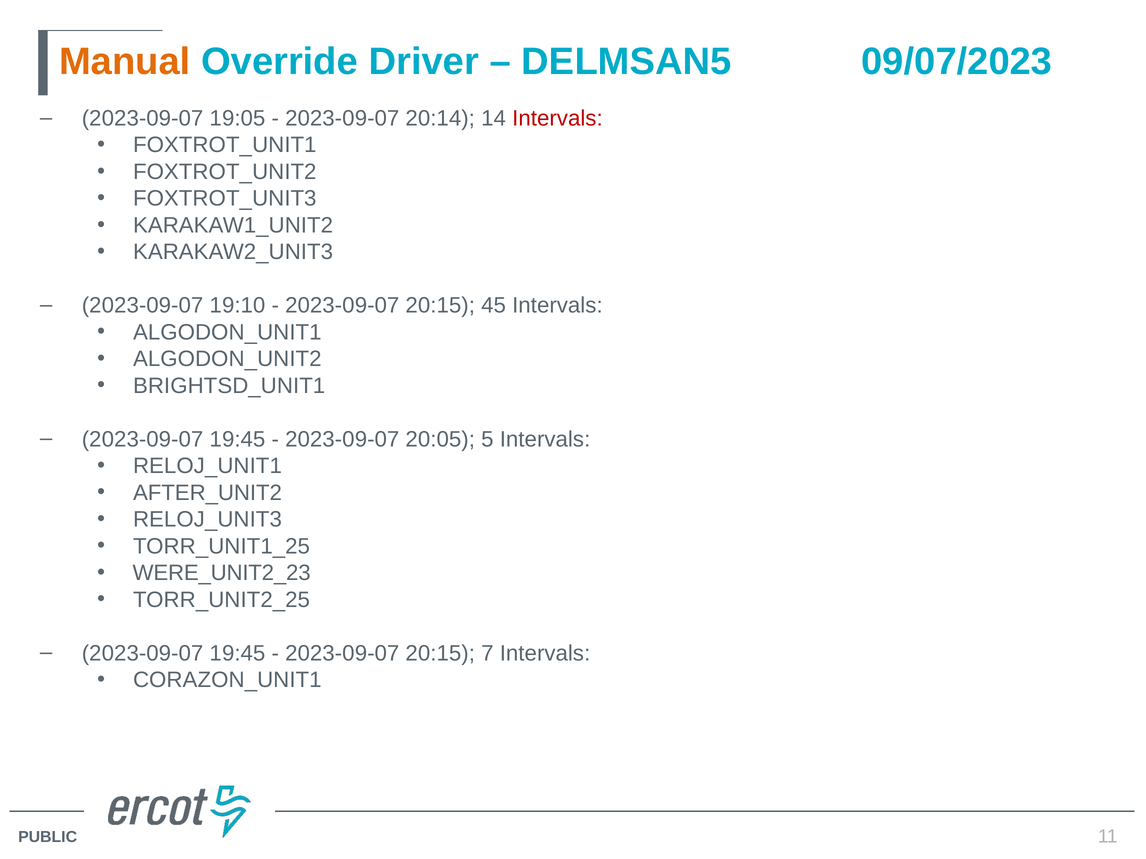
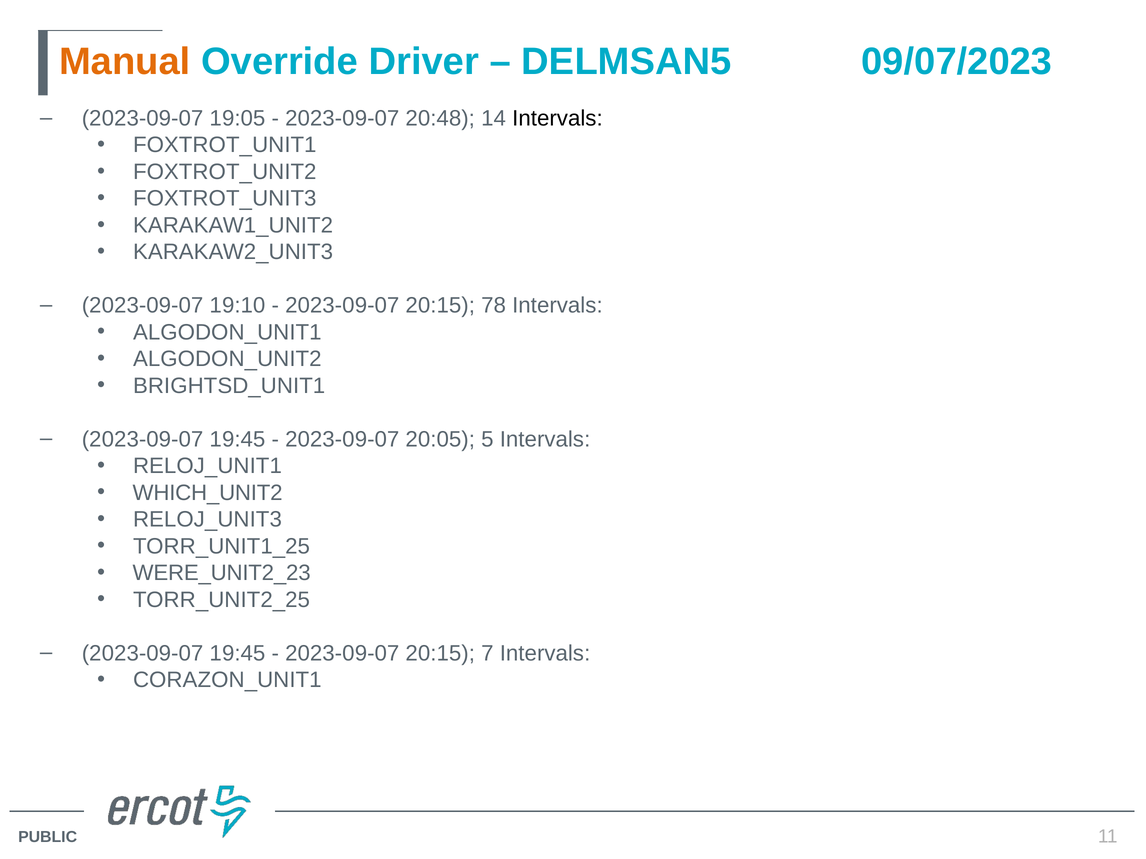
20:14: 20:14 -> 20:48 (440, 118)
Intervals colour: red -> black (557, 118)
45: 45 -> 78 (494, 306)
AFTER_UNIT2: AFTER_UNIT2 -> WHICH_UNIT2 (208, 493)
